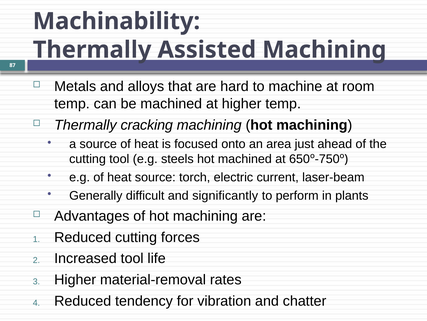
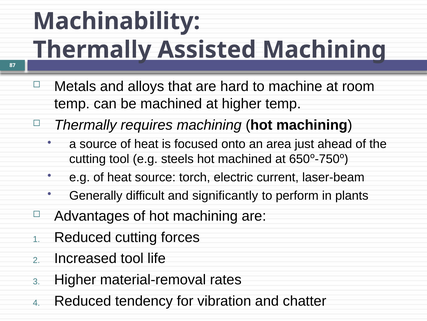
cracking: cracking -> requires (147, 125)
